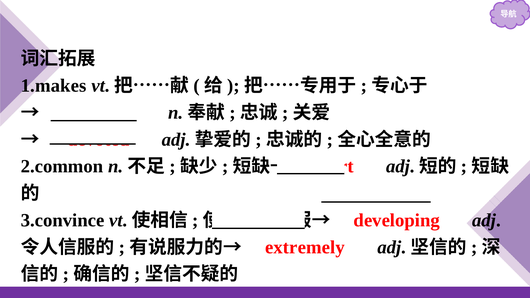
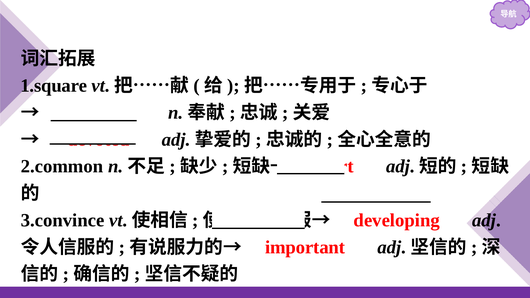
1.makes: 1.makes -> 1.square (54, 86)
extremely: extremely -> important (305, 247)
